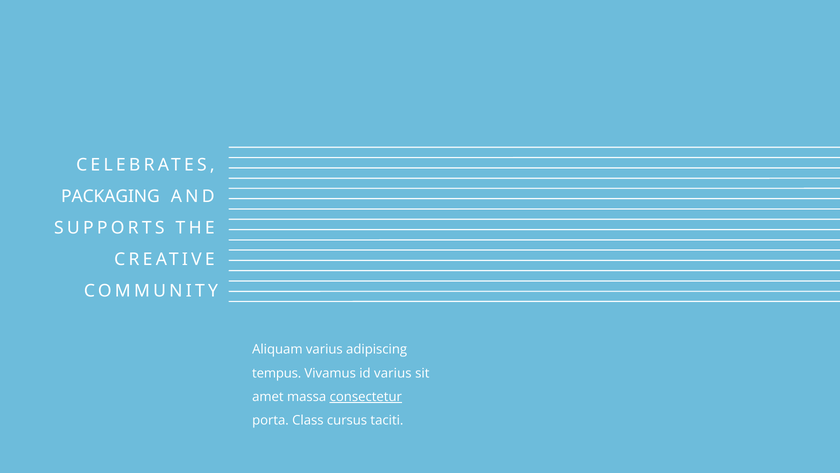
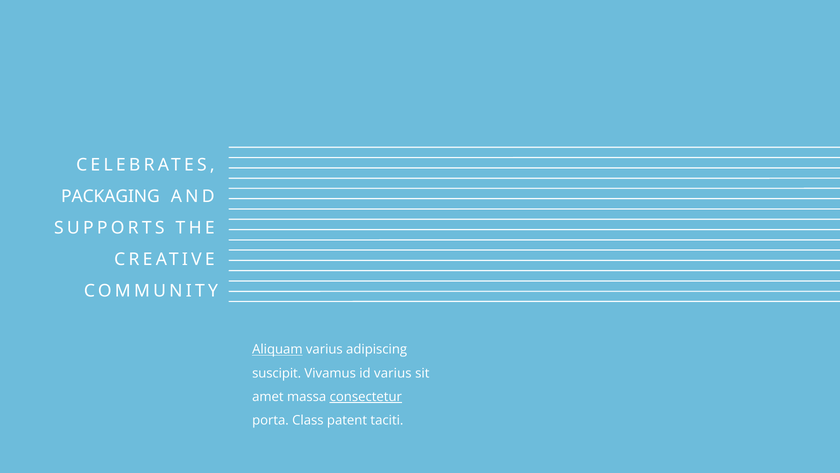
Aliquam underline: none -> present (277, 349)
tempus: tempus -> suscipit (277, 373)
cursus: cursus -> patent (347, 420)
